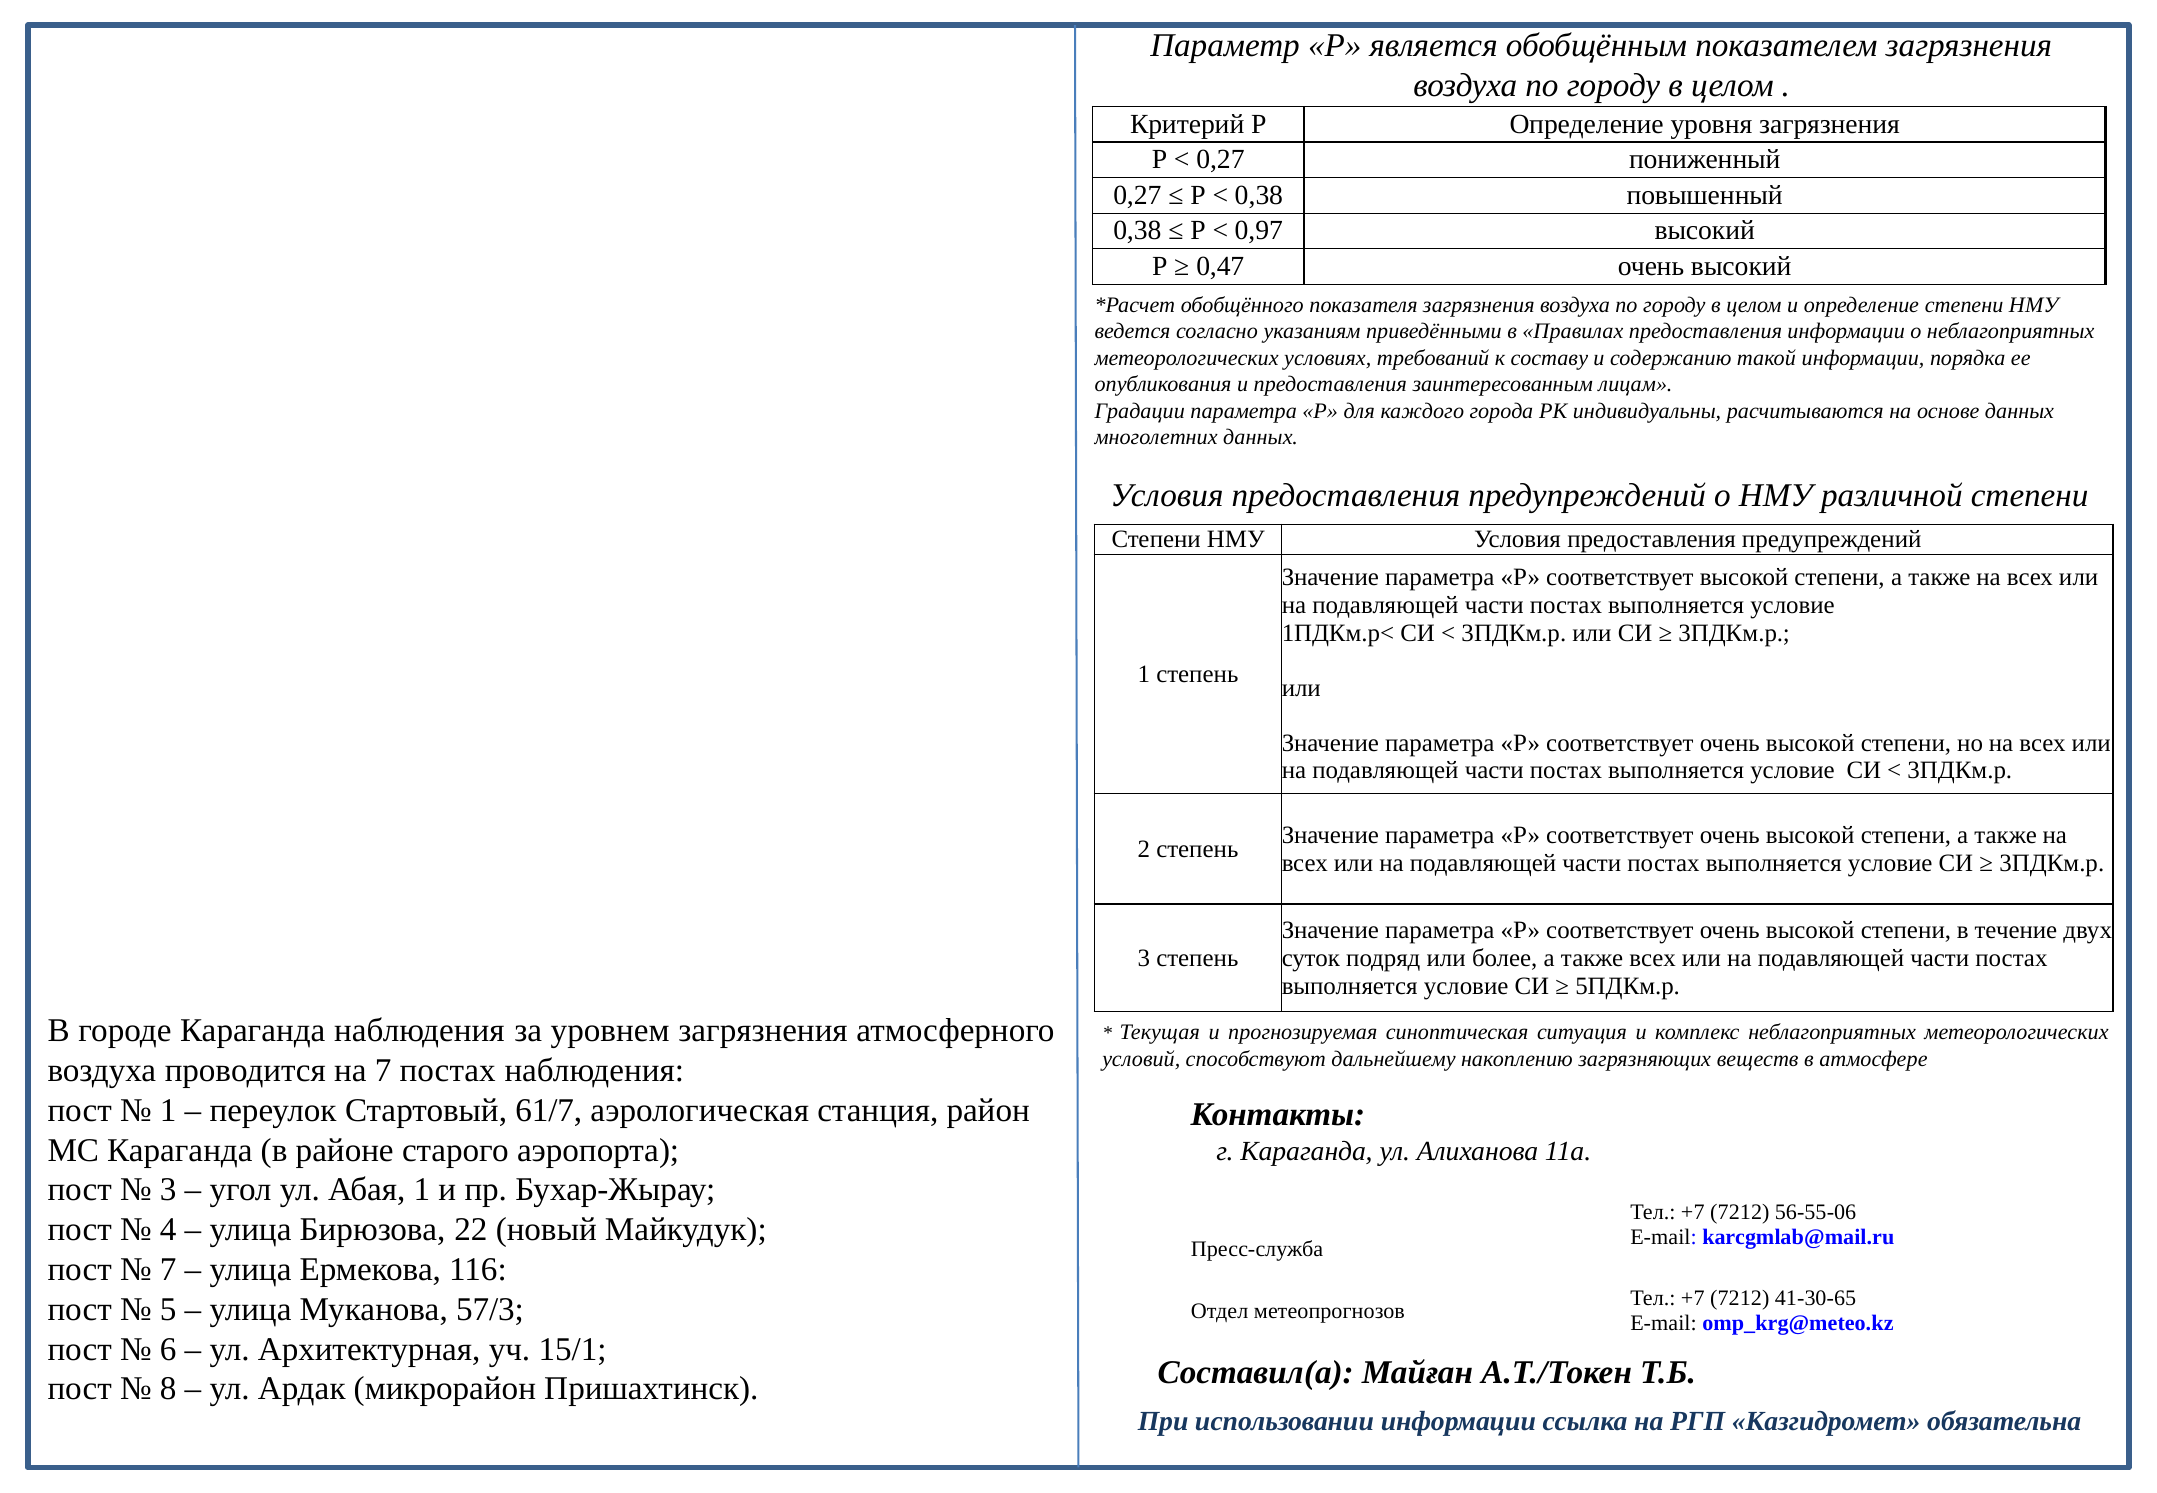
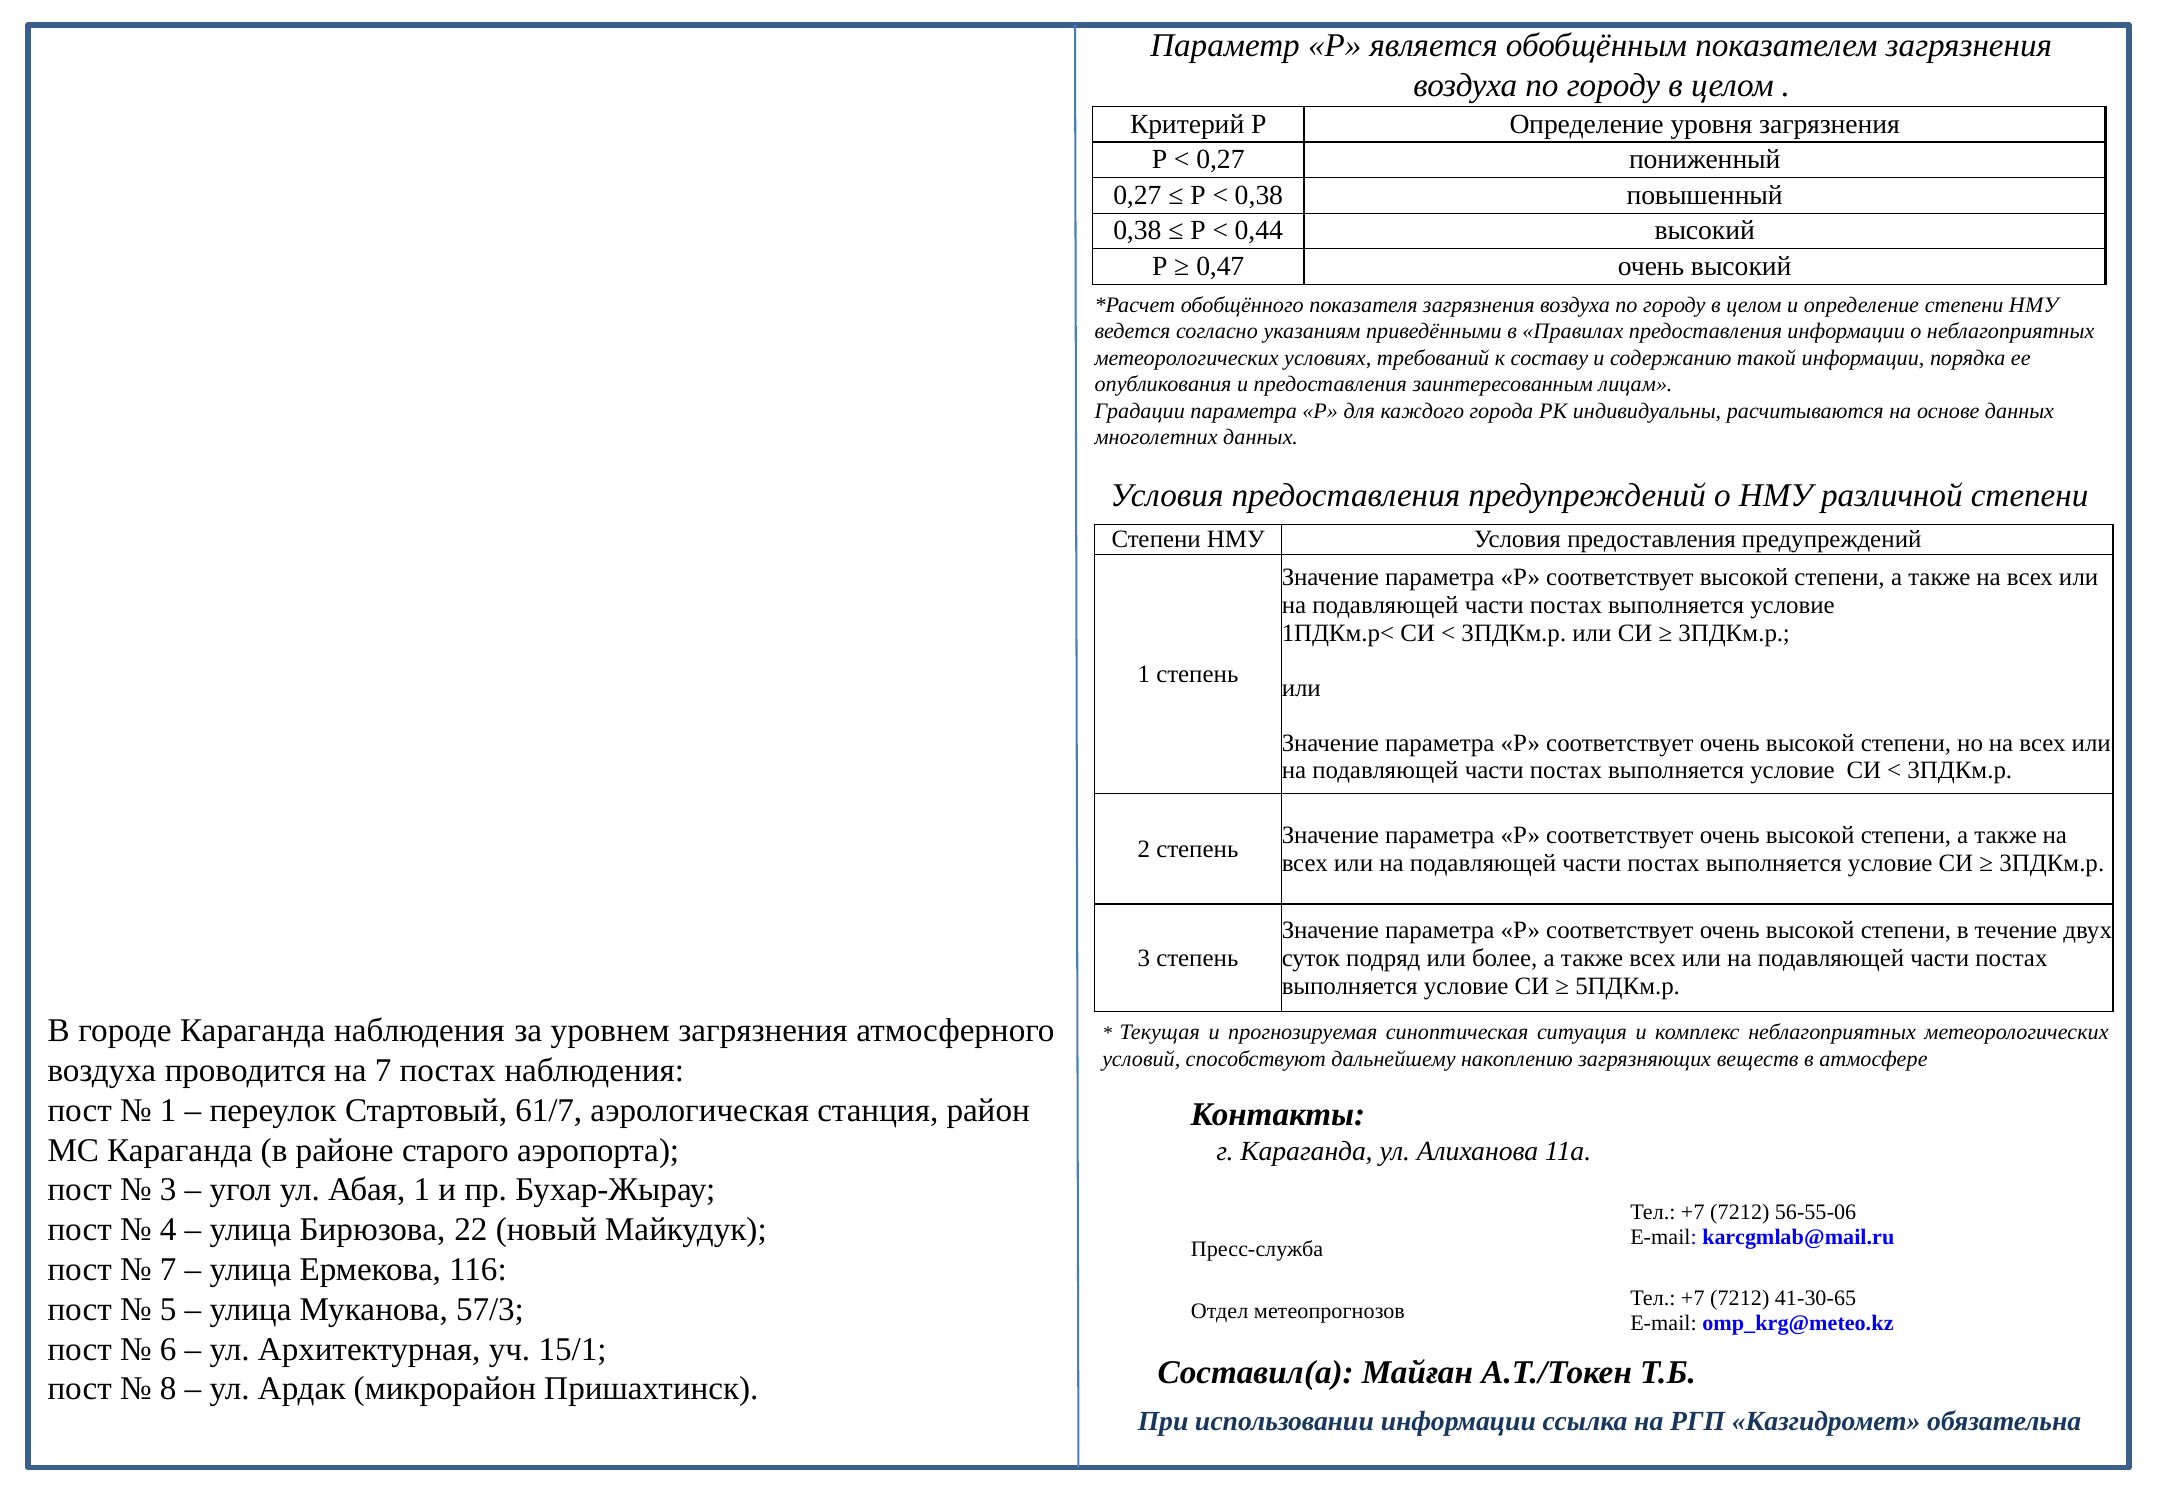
0,97: 0,97 -> 0,44 (1259, 231)
